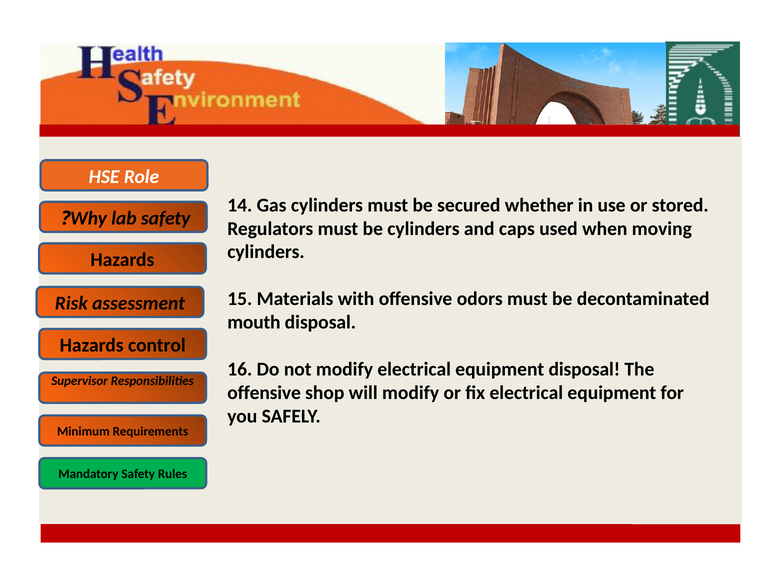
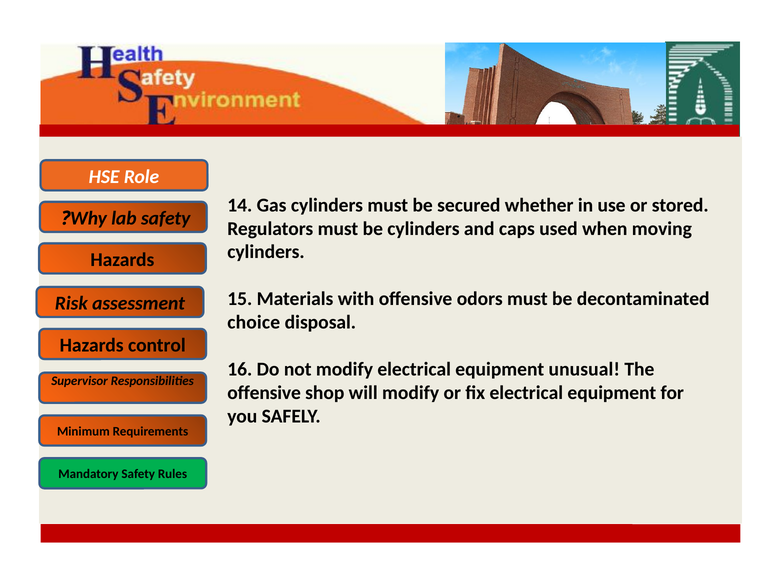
mouth: mouth -> choice (254, 322)
equipment disposal: disposal -> unusual (584, 369)
